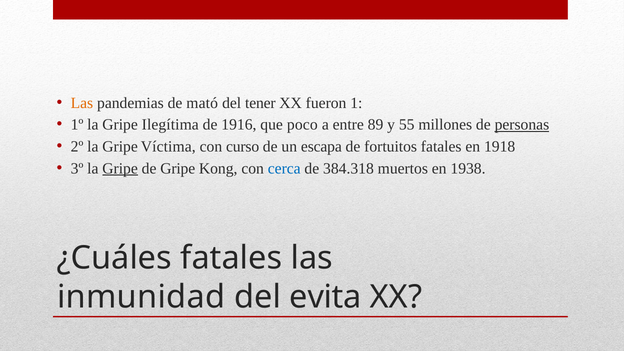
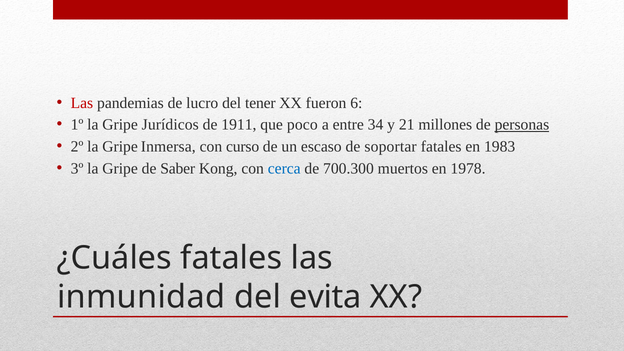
Las colour: orange -> red (82, 103)
mató: mató -> lucro (202, 103)
1: 1 -> 6 (356, 103)
Ilegítima: Ilegítima -> Jurídicos (170, 125)
1916: 1916 -> 1911 (239, 125)
89: 89 -> 34 (376, 125)
55: 55 -> 21 (407, 125)
Víctima: Víctima -> Inmersa (168, 147)
escapa: escapa -> escaso (321, 147)
fortuitos: fortuitos -> soportar (391, 147)
1918: 1918 -> 1983 (500, 147)
Gripe underline: present -> none (120, 168)
de Gripe: Gripe -> Saber (178, 168)
384.318: 384.318 -> 700.300 (348, 168)
1938: 1938 -> 1978 (468, 168)
